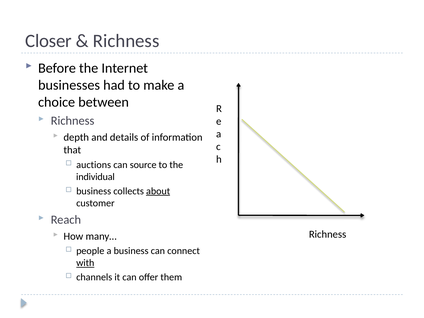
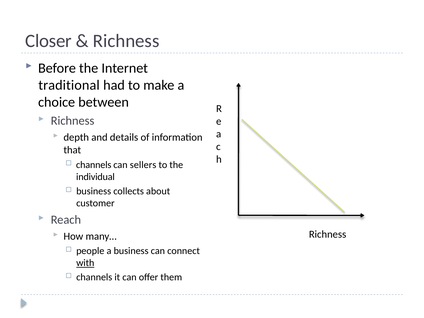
businesses: businesses -> traditional (69, 85)
auctions: auctions -> channels (94, 165)
source: source -> sellers (143, 165)
about underline: present -> none (158, 191)
